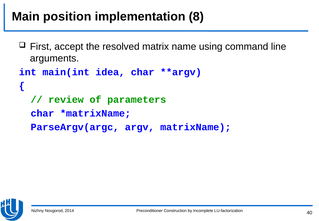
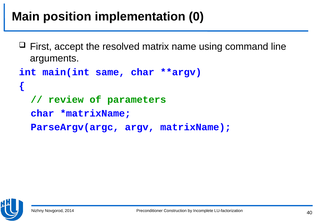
8: 8 -> 0 (196, 17)
idea: idea -> same (110, 72)
